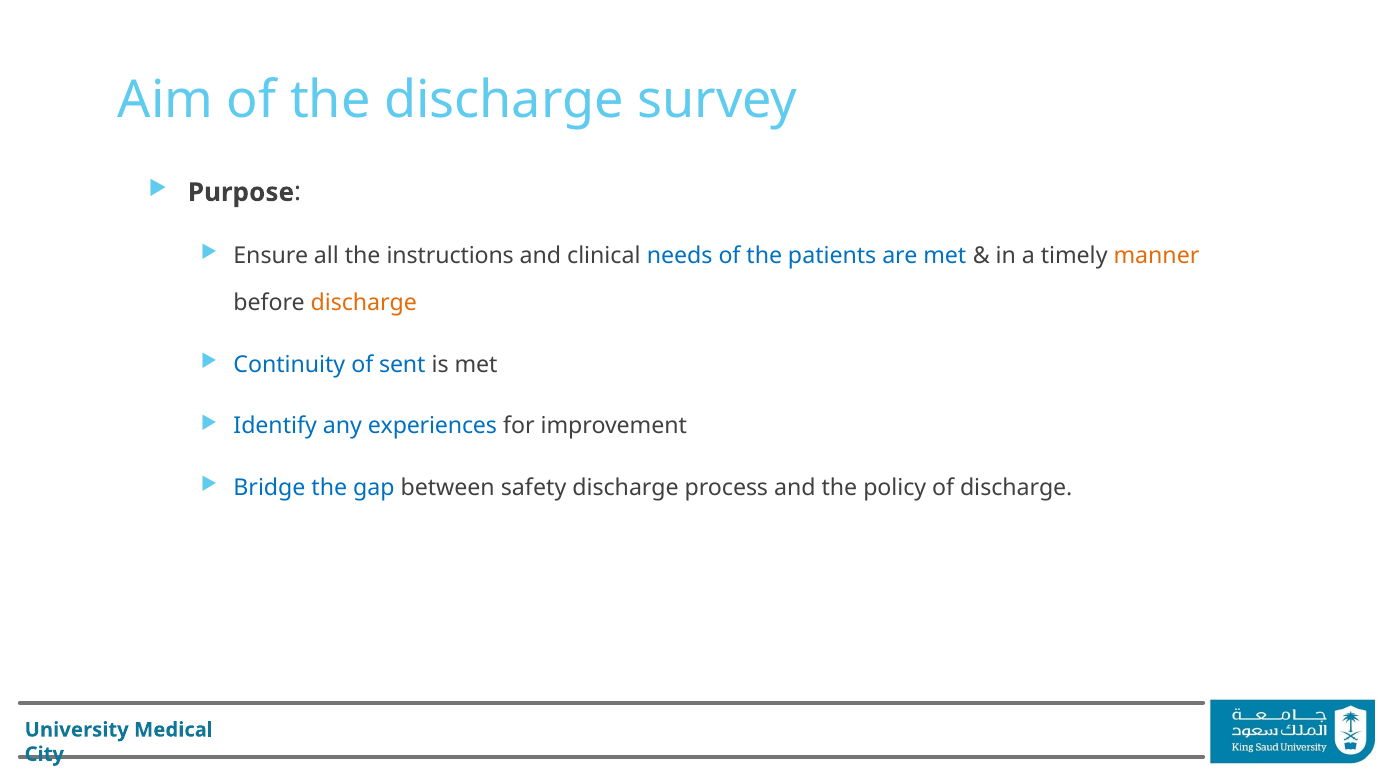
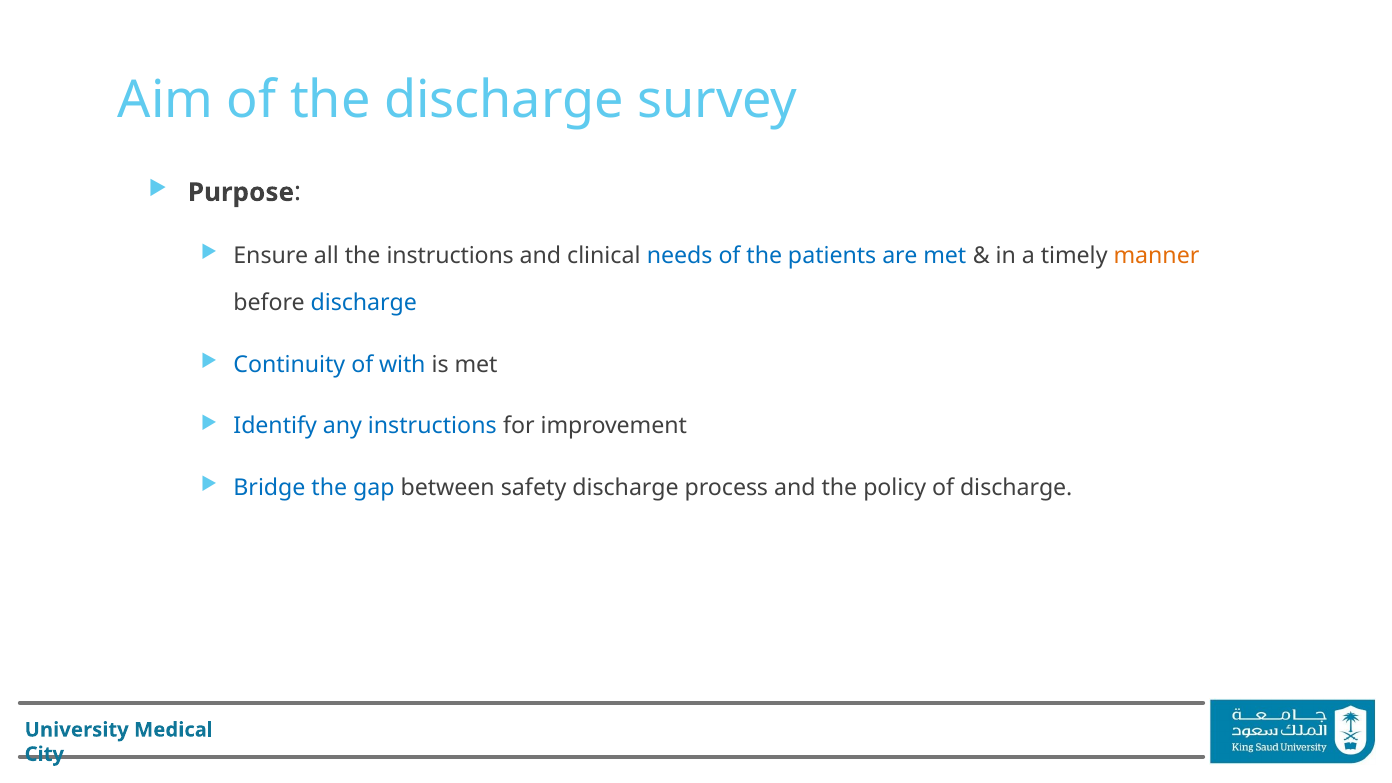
discharge colour: orange -> blue (364, 303)
sent: sent -> with (402, 365)
any experiences: experiences -> instructions (432, 426)
